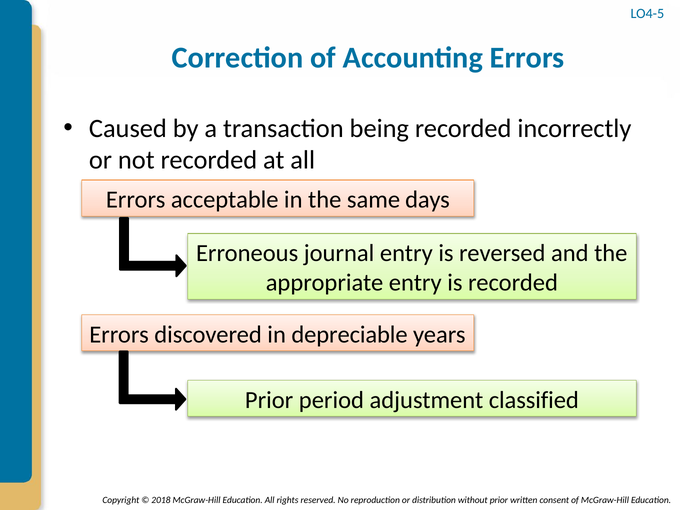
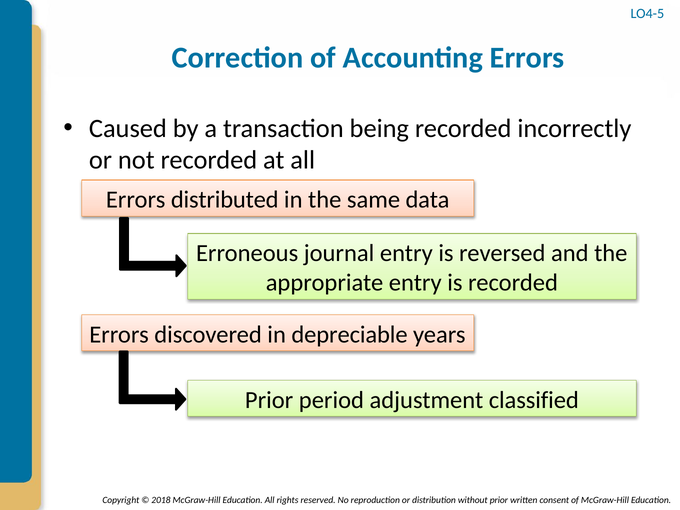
acceptable: acceptable -> distributed (225, 200)
days: days -> data (428, 200)
